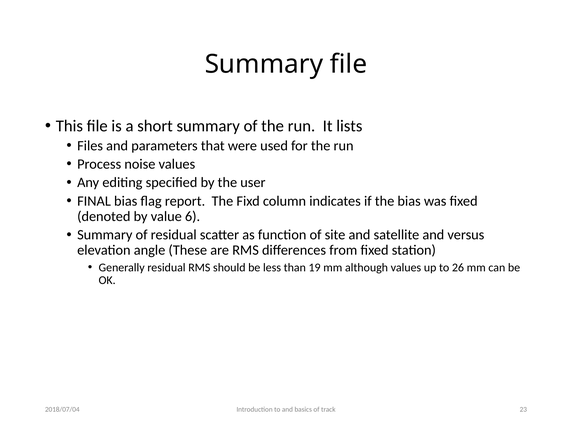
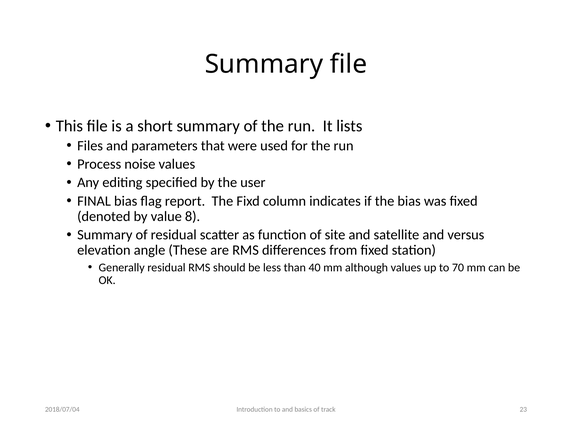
6: 6 -> 8 (193, 216)
19: 19 -> 40 (315, 267)
26: 26 -> 70 (458, 267)
